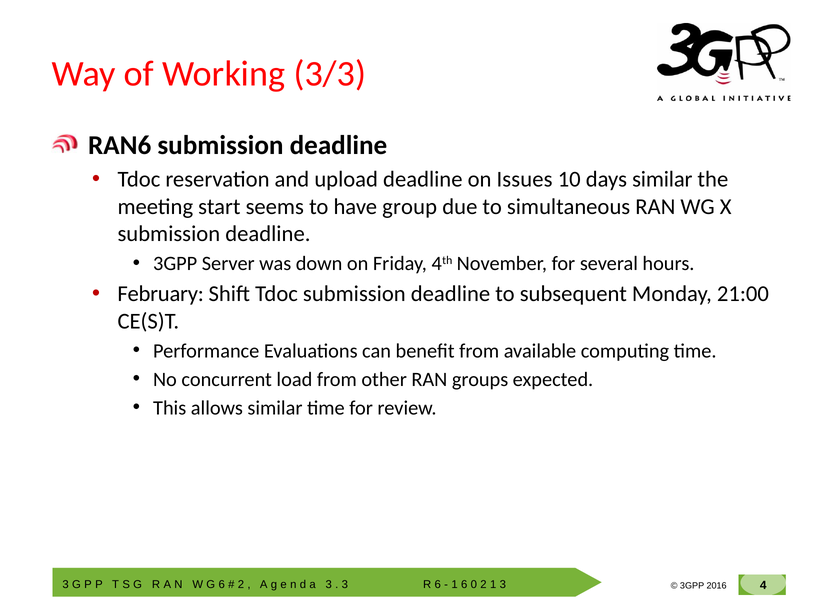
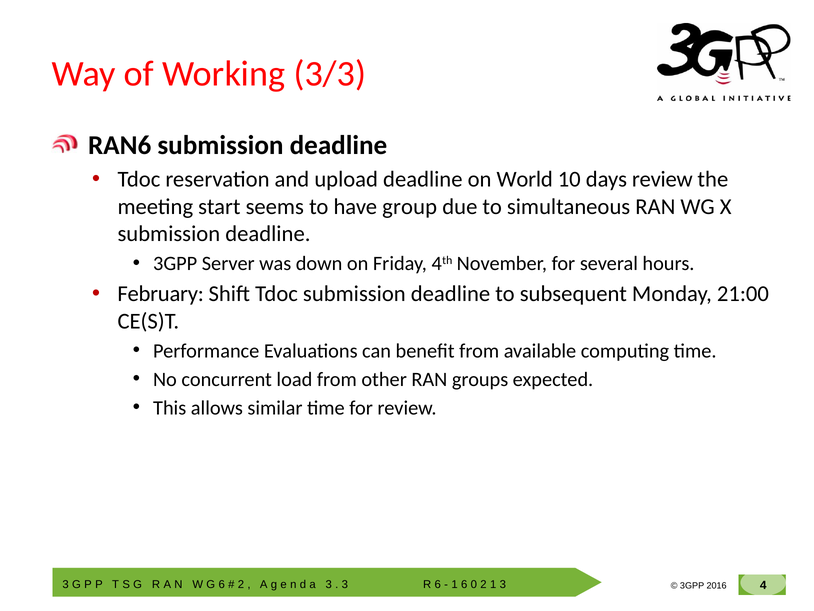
Issues: Issues -> World (525, 179)
days similar: similar -> review (662, 179)
